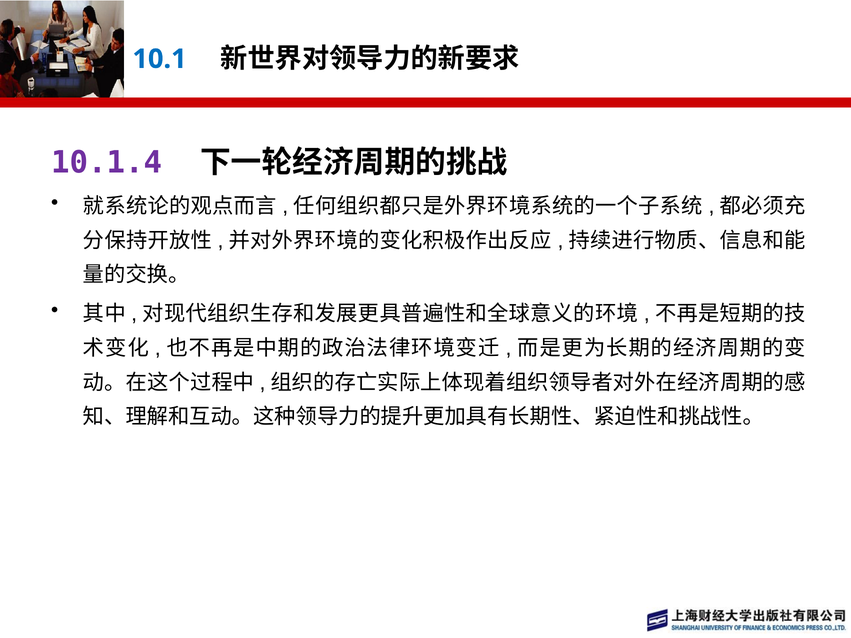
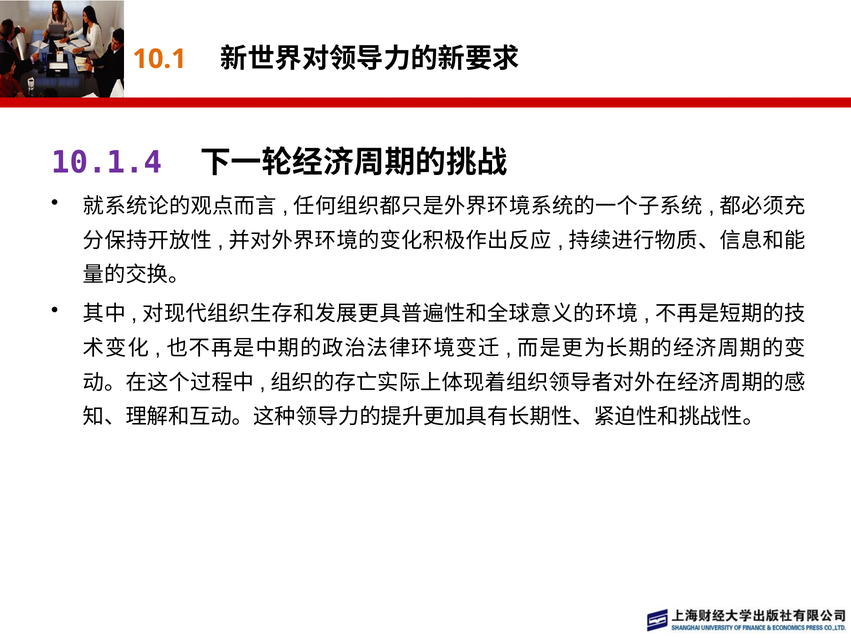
10.1 colour: blue -> orange (160, 59)
